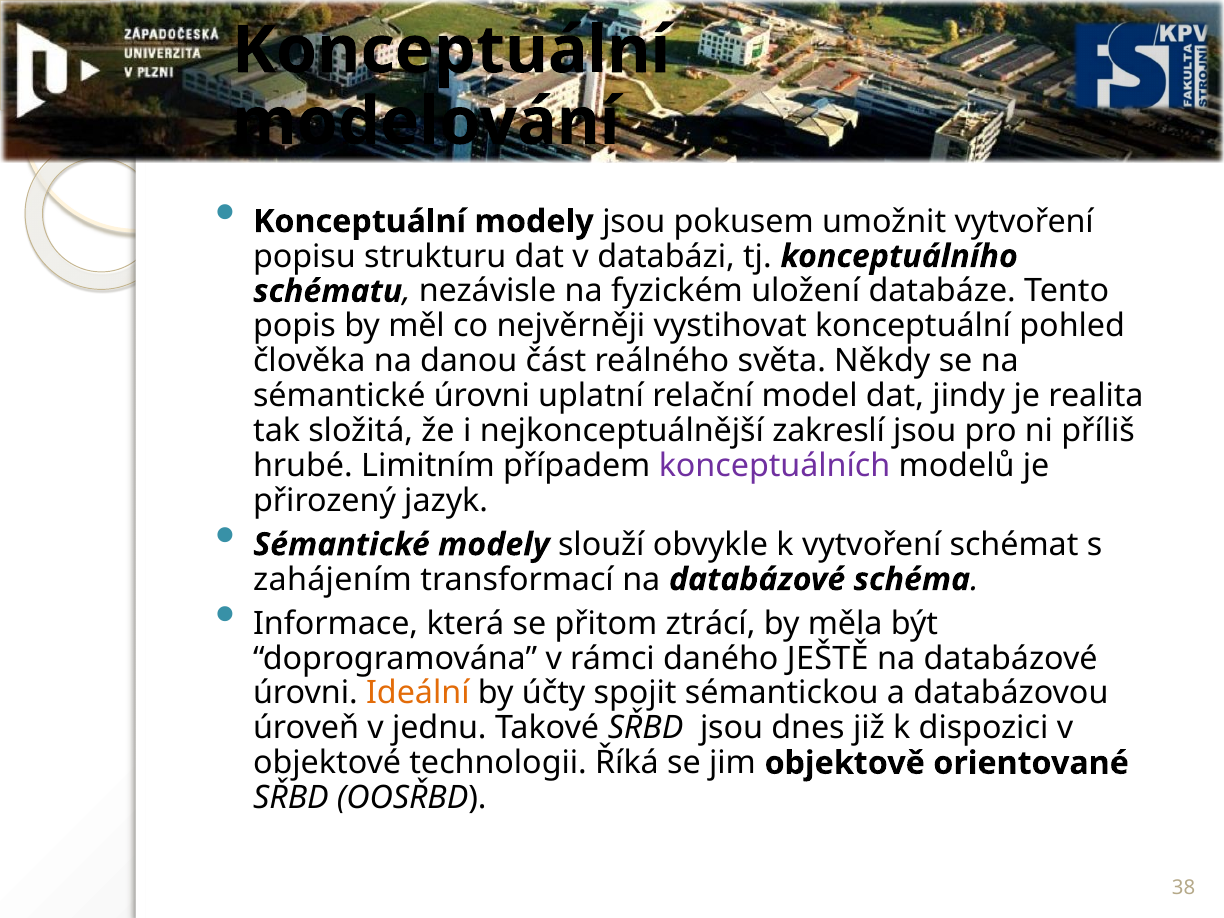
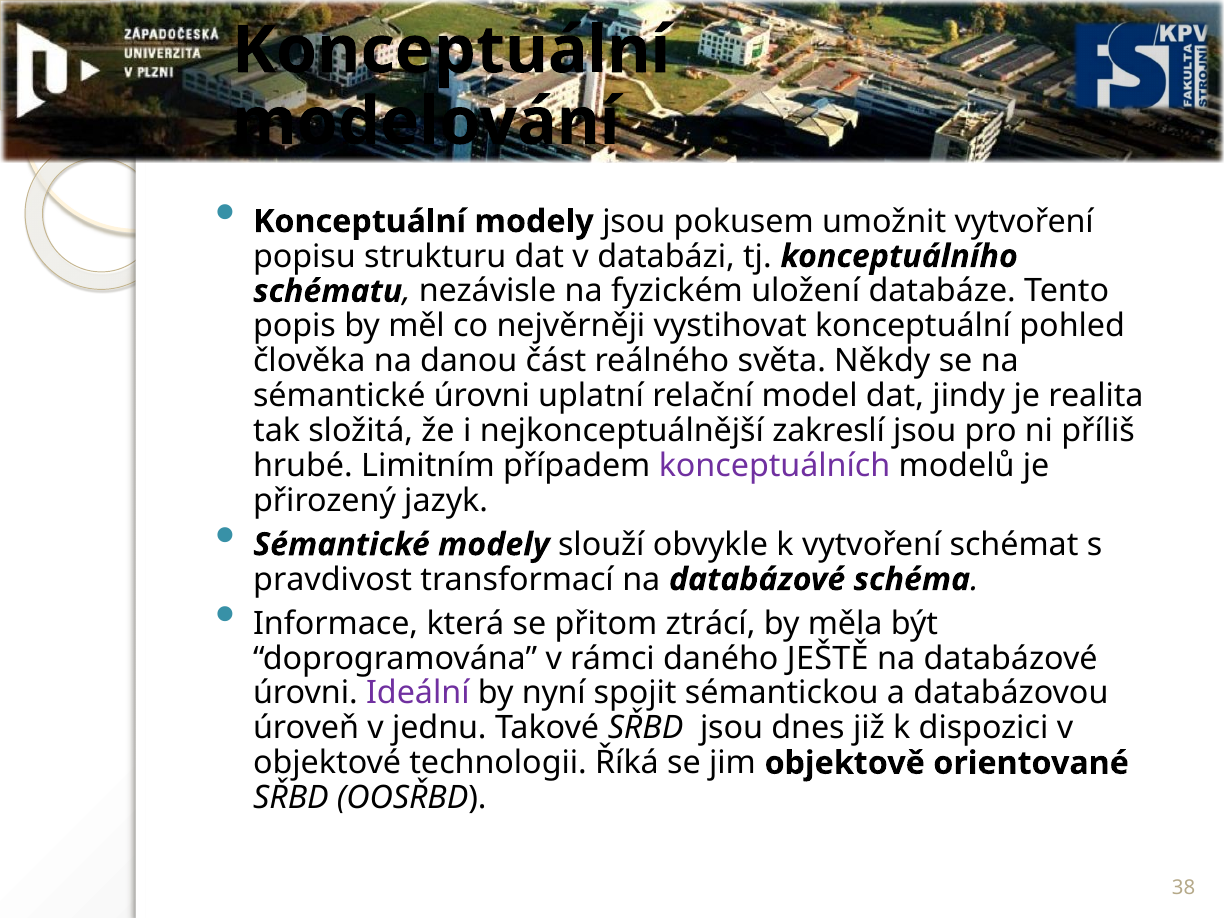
zahájením: zahájením -> pravdivost (333, 580)
Ideální colour: orange -> purple (418, 693)
účty: účty -> nyní (554, 693)
